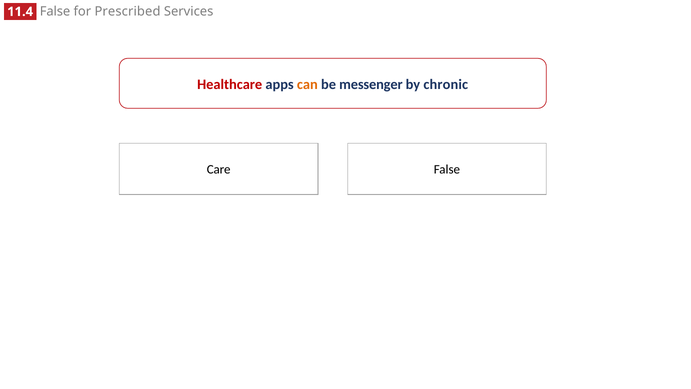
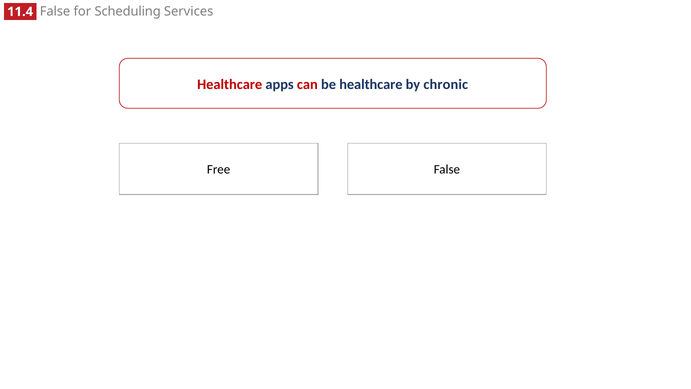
Prescribed: Prescribed -> Scheduling (128, 12)
can colour: orange -> red (307, 84)
be messenger: messenger -> healthcare (371, 84)
Care: Care -> Free (219, 170)
